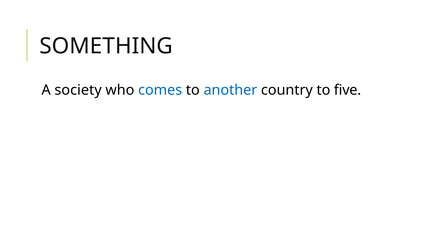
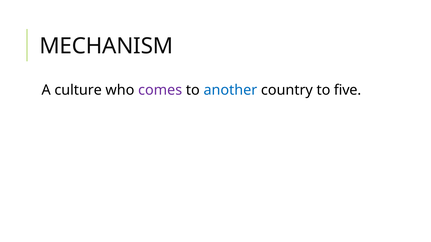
SOMETHING: SOMETHING -> MECHANISM (106, 46)
society: society -> culture (78, 90)
comes colour: blue -> purple (160, 90)
